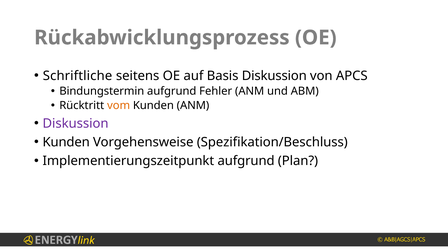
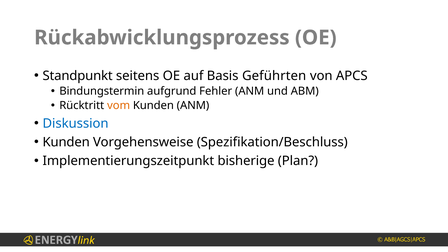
Schriftliche: Schriftliche -> Standpunkt (78, 76)
Basis Diskussion: Diskussion -> Geführten (274, 76)
Diskussion colour: purple -> blue (76, 123)
Implementierungszeitpunkt aufgrund: aufgrund -> bisherige (246, 161)
